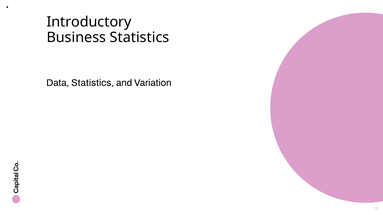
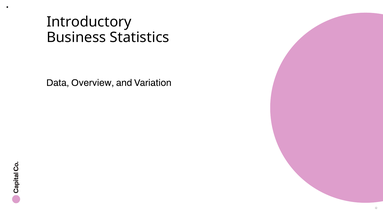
Data Statistics: Statistics -> Overview (93, 83)
